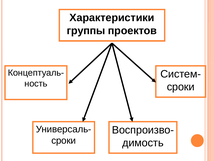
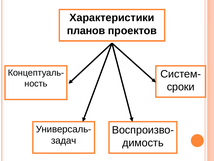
группы: группы -> планов (86, 31)
сроки: сроки -> задач (64, 140)
